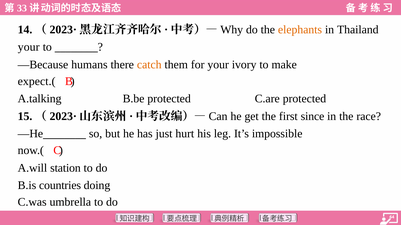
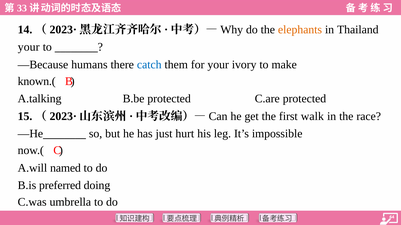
catch colour: orange -> blue (149, 65)
expect.(: expect.( -> known.( (37, 81)
since: since -> walk (312, 117)
station: station -> named (65, 168)
countries: countries -> preferred (60, 186)
